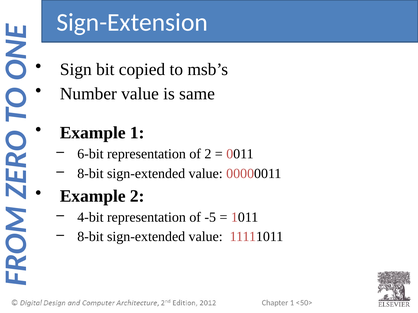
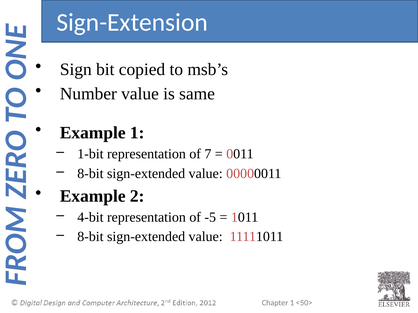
6-bit: 6-bit -> 1-bit (90, 154)
of 2: 2 -> 7 (208, 154)
